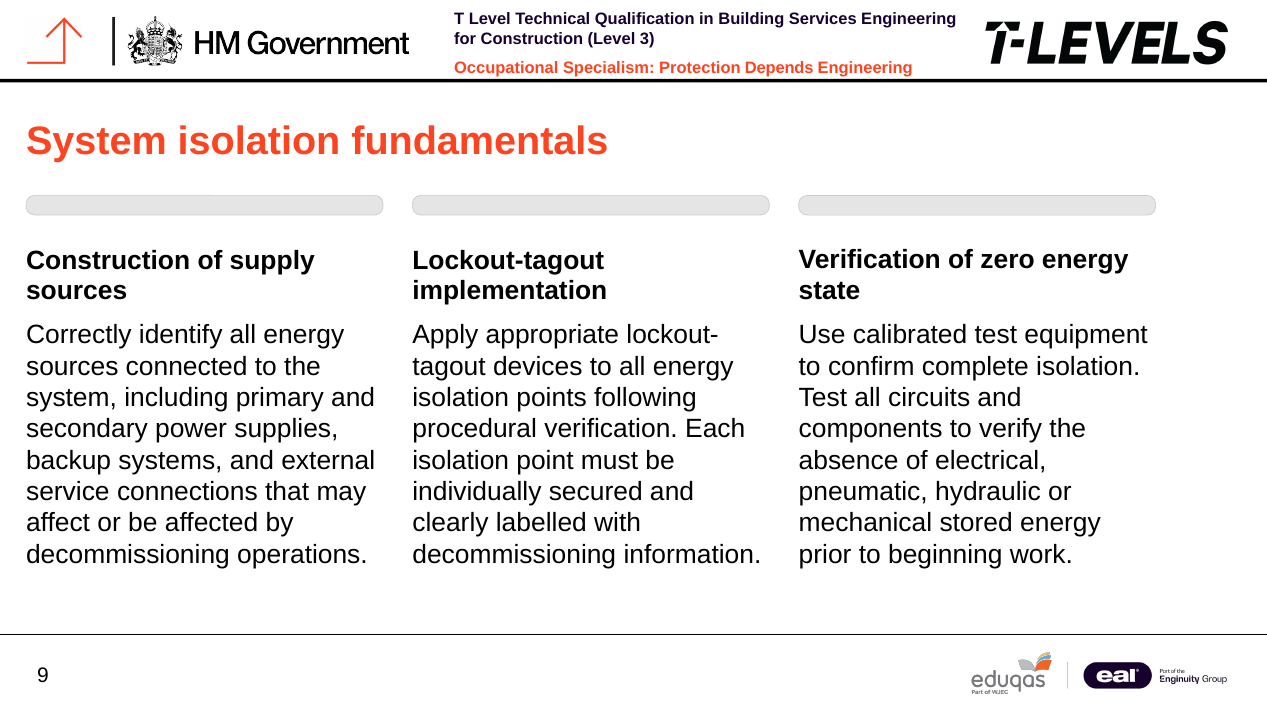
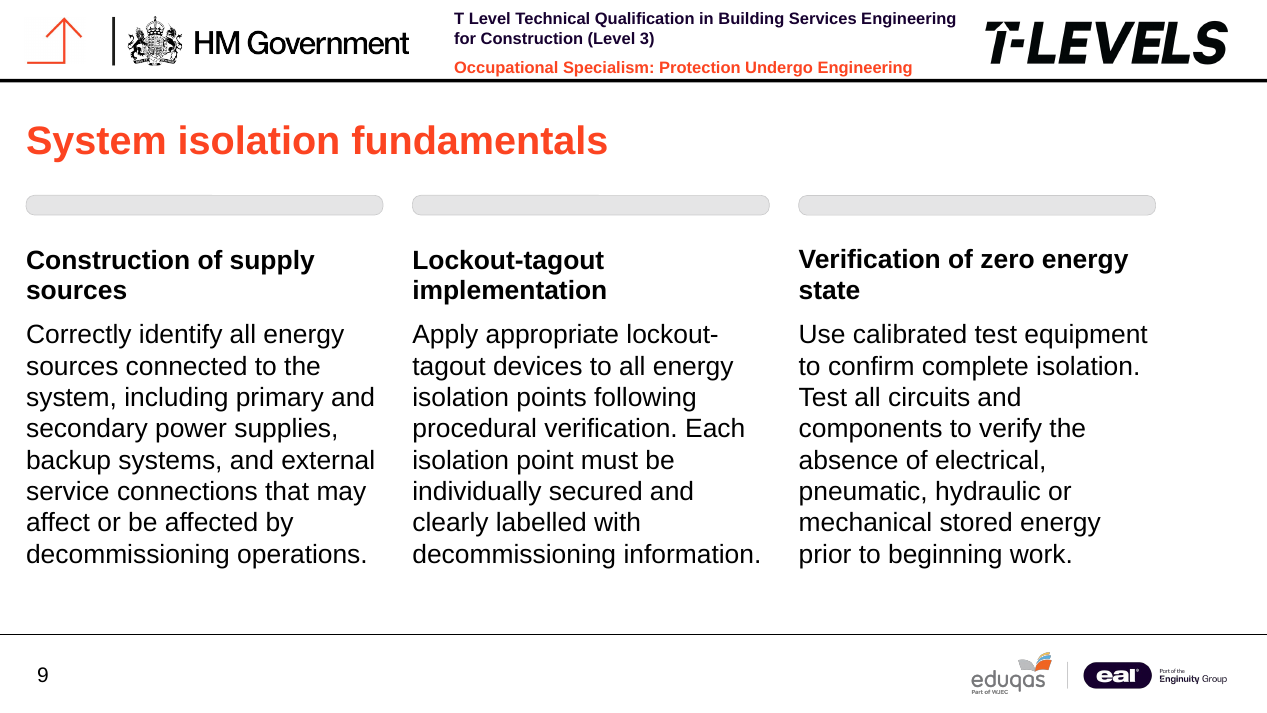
Depends: Depends -> Undergo (779, 68)
